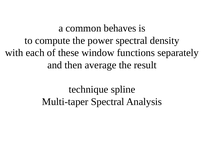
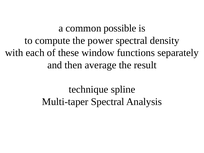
behaves: behaves -> possible (120, 28)
